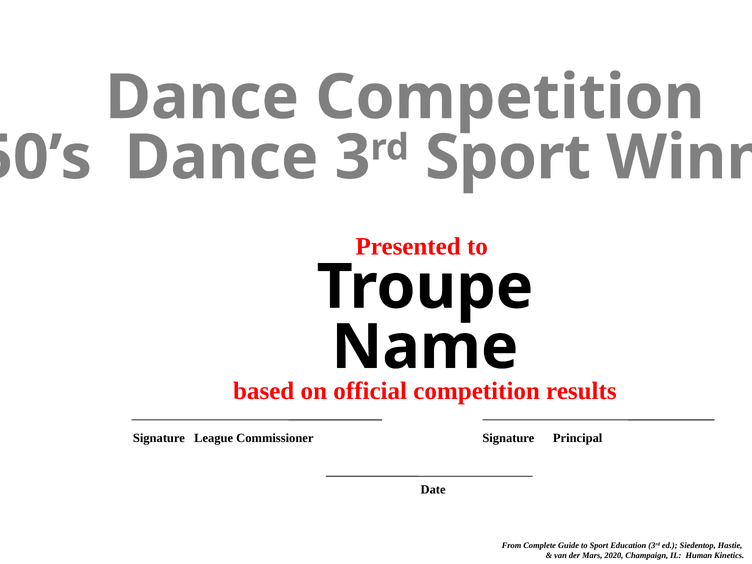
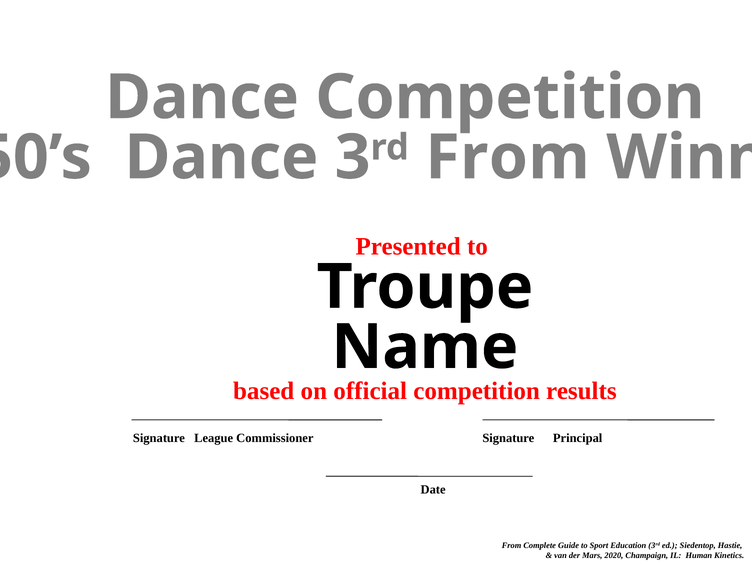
Sport: Sport -> From (507, 158)
